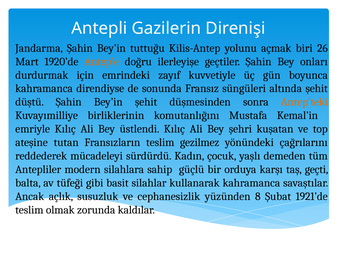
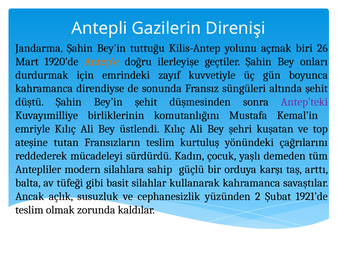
Antep’teki colour: orange -> purple (304, 102)
gezilmez: gezilmez -> kurtuluş (200, 142)
geçti: geçti -> arttı (316, 169)
8: 8 -> 2 (258, 196)
